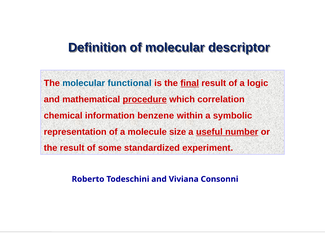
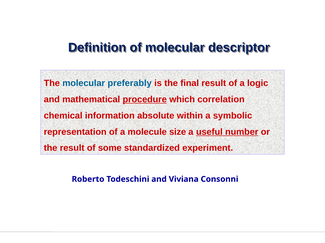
functional: functional -> preferably (130, 83)
final underline: present -> none (190, 83)
benzene: benzene -> absolute (156, 116)
